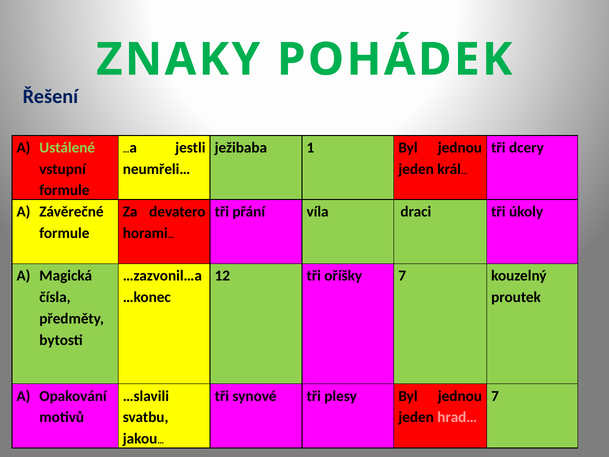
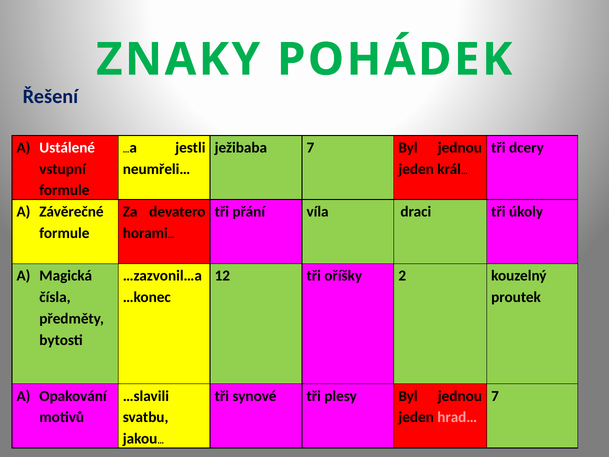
Ustálené colour: light green -> white (67, 148)
ježibaba 1: 1 -> 7 (310, 148)
oříšky 7: 7 -> 2 (402, 276)
